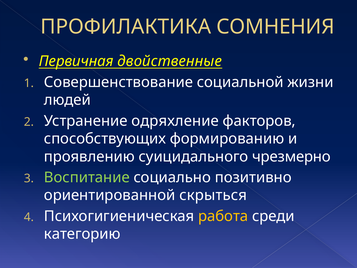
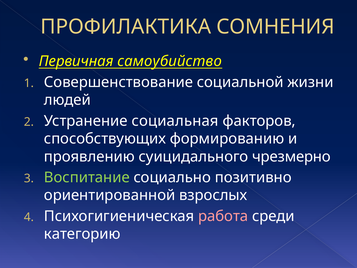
двойственные: двойственные -> самоубийство (170, 61)
одряхление: одряхление -> социальная (175, 121)
скрыться: скрыться -> взрослых (213, 195)
работа colour: yellow -> pink (223, 216)
